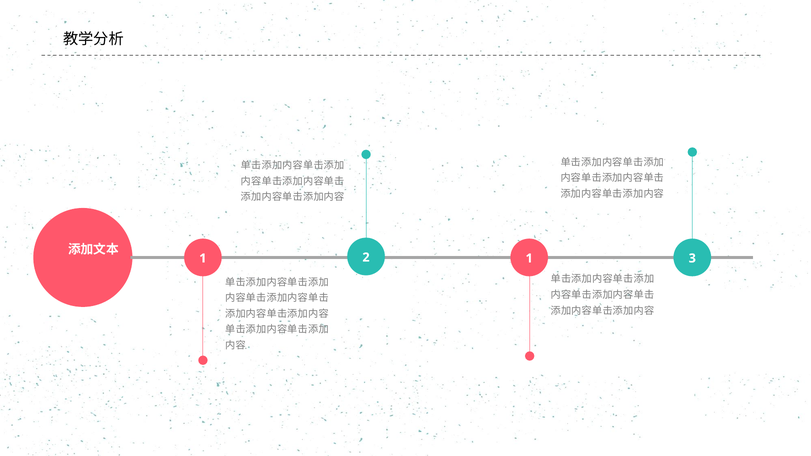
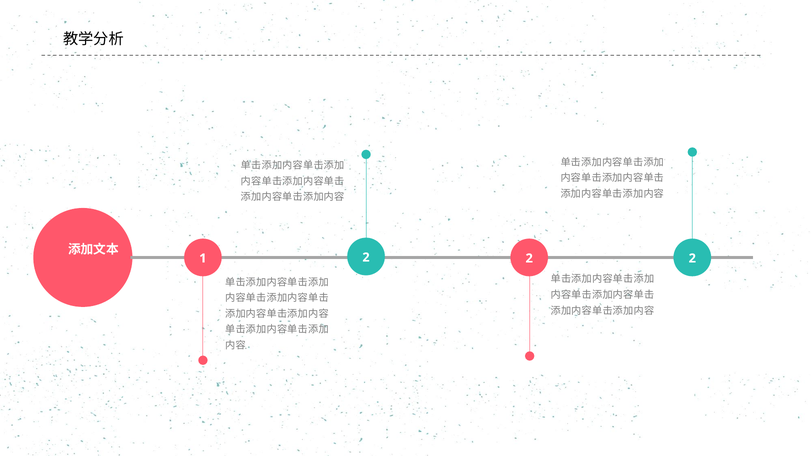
3: 3 -> 2 (692, 258)
1 1: 1 -> 2 (529, 258)
